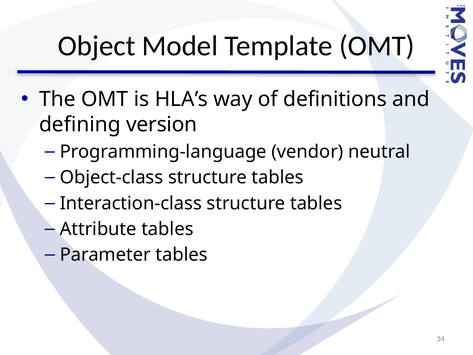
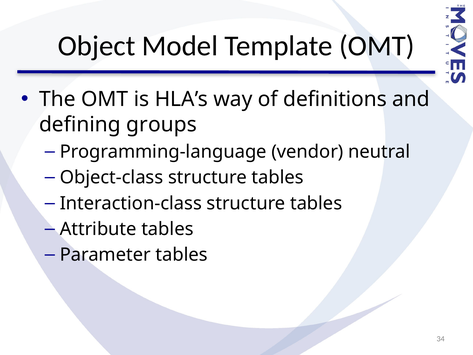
version: version -> groups (162, 124)
